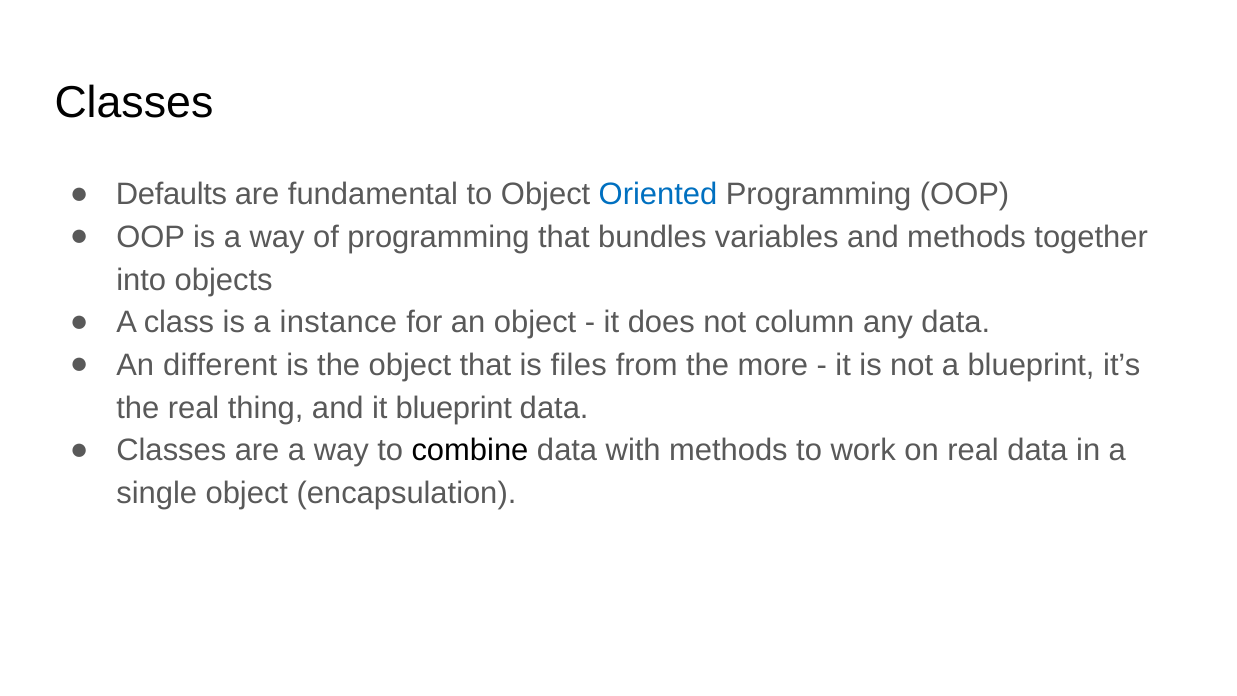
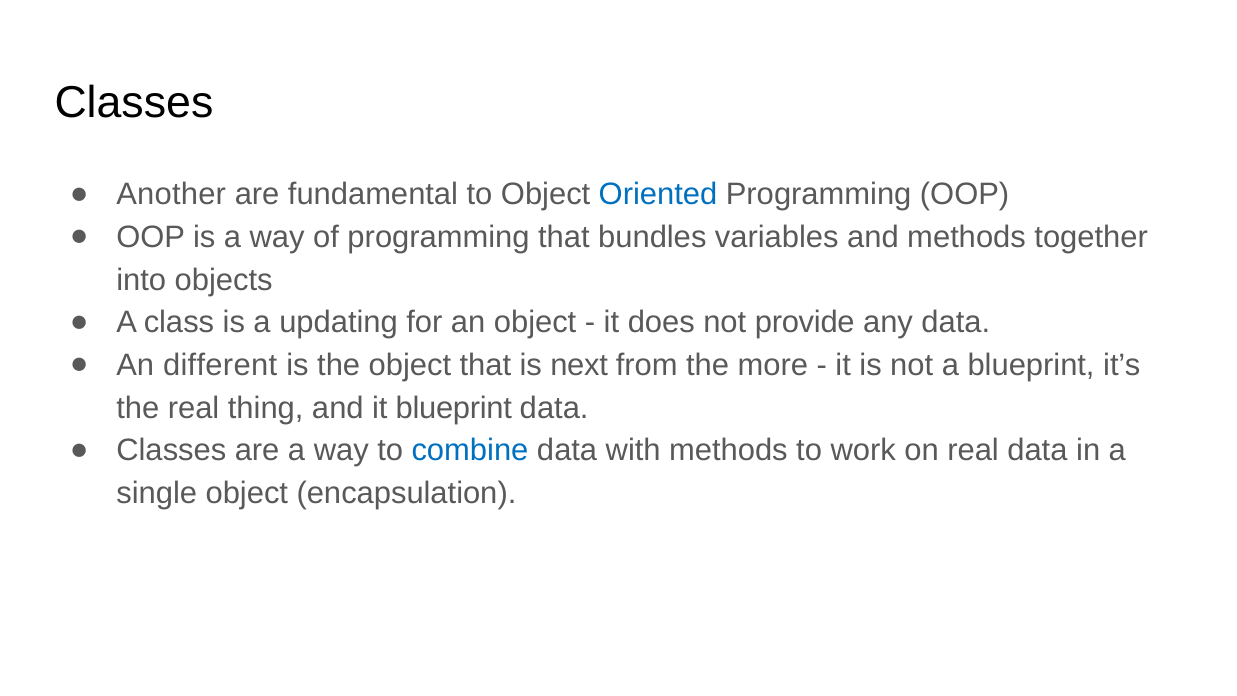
Defaults: Defaults -> Another (171, 195)
instance: instance -> updating (339, 323)
column: column -> provide (805, 323)
files: files -> next (579, 365)
combine colour: black -> blue (470, 451)
